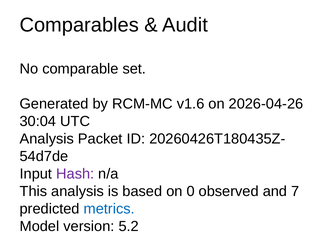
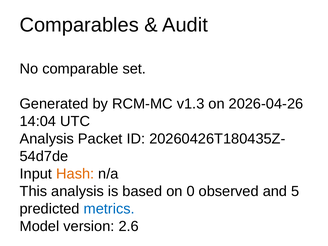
v1.6: v1.6 -> v1.3 (191, 104)
30:04: 30:04 -> 14:04 (38, 121)
Hash colour: purple -> orange (75, 174)
7: 7 -> 5 (295, 191)
5.2: 5.2 -> 2.6 (129, 226)
